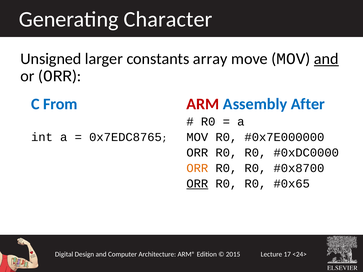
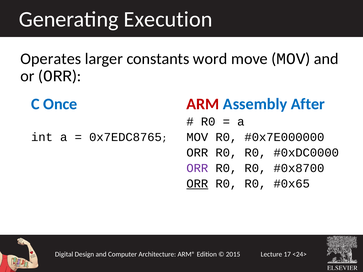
Character: Character -> Execution (168, 19)
Unsigned: Unsigned -> Operates (51, 59)
array: array -> word (210, 59)
and underline: present -> none (326, 59)
From: From -> Once (60, 104)
ORR colour: orange -> purple (197, 168)
